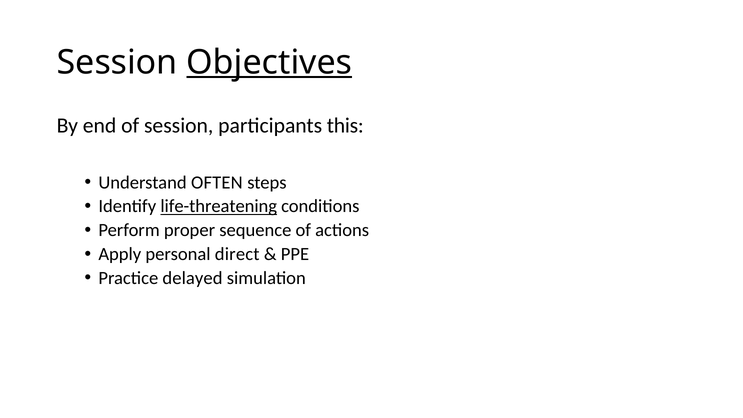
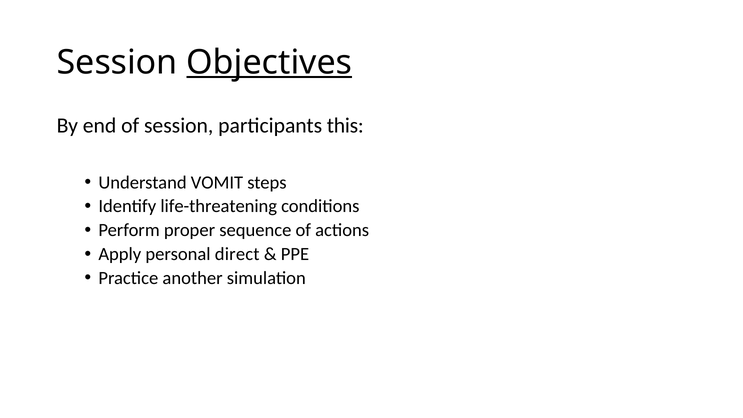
OFTEN: OFTEN -> VOMIT (217, 182)
life-threatening underline: present -> none (219, 206)
delayed: delayed -> another (193, 278)
